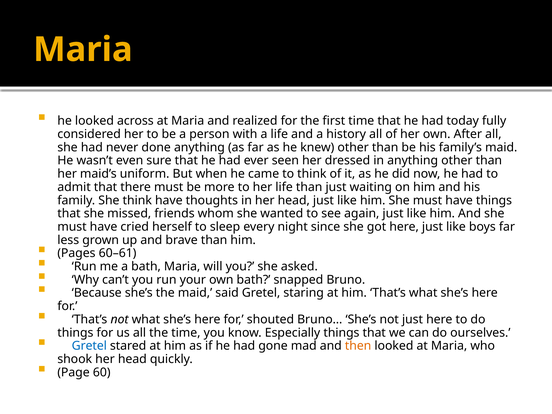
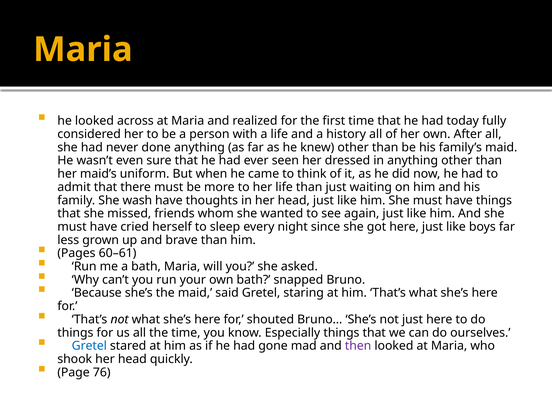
She think: think -> wash (137, 200)
then colour: orange -> purple (358, 346)
60: 60 -> 76 (102, 372)
